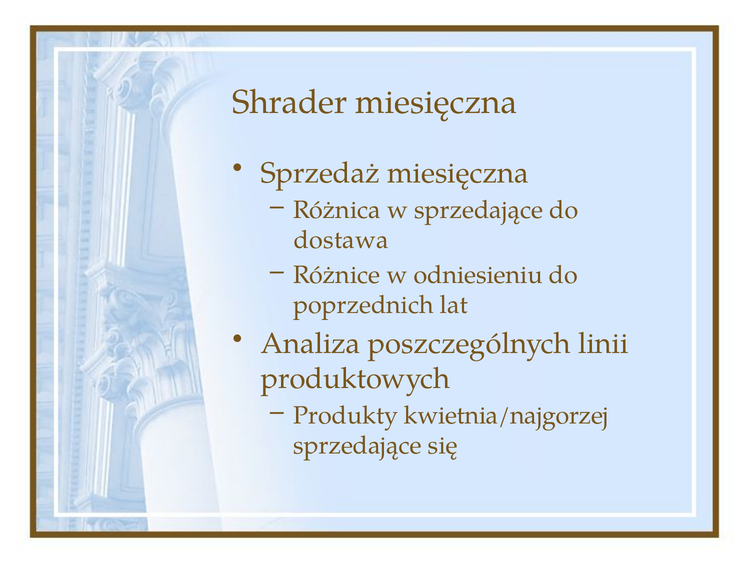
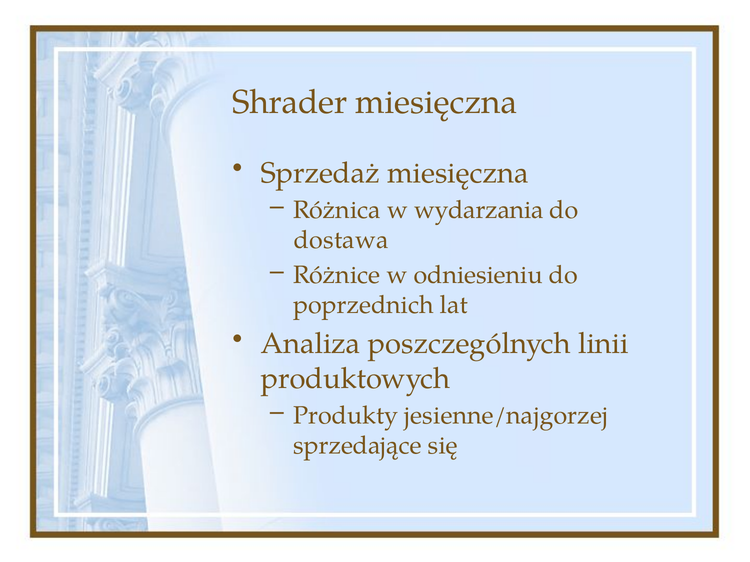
w sprzedające: sprzedające -> wydarzania (479, 210)
kwietnia/najgorzej: kwietnia/najgorzej -> jesienne/najgorzej (506, 416)
